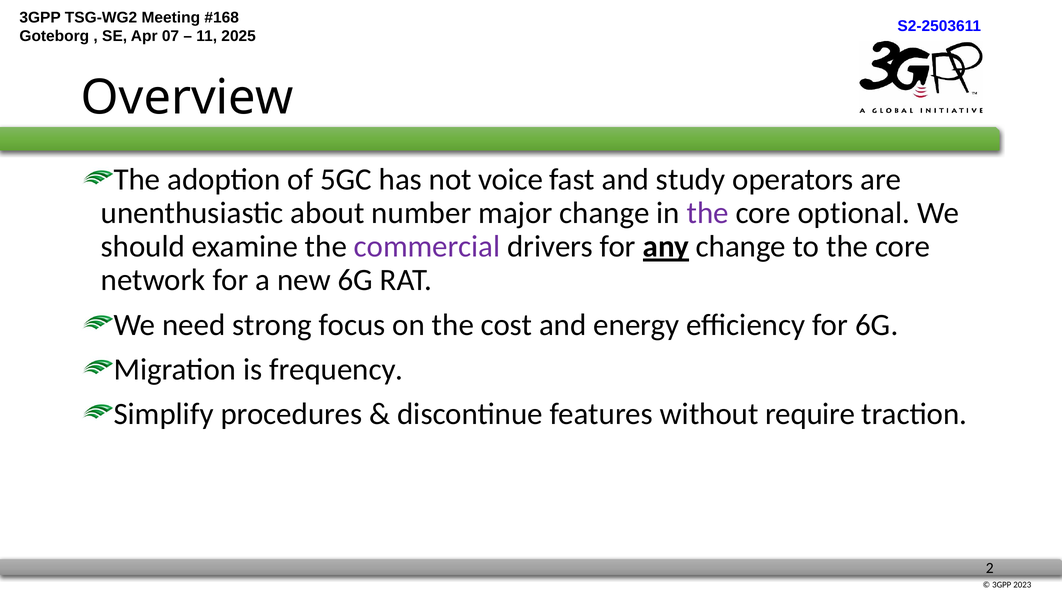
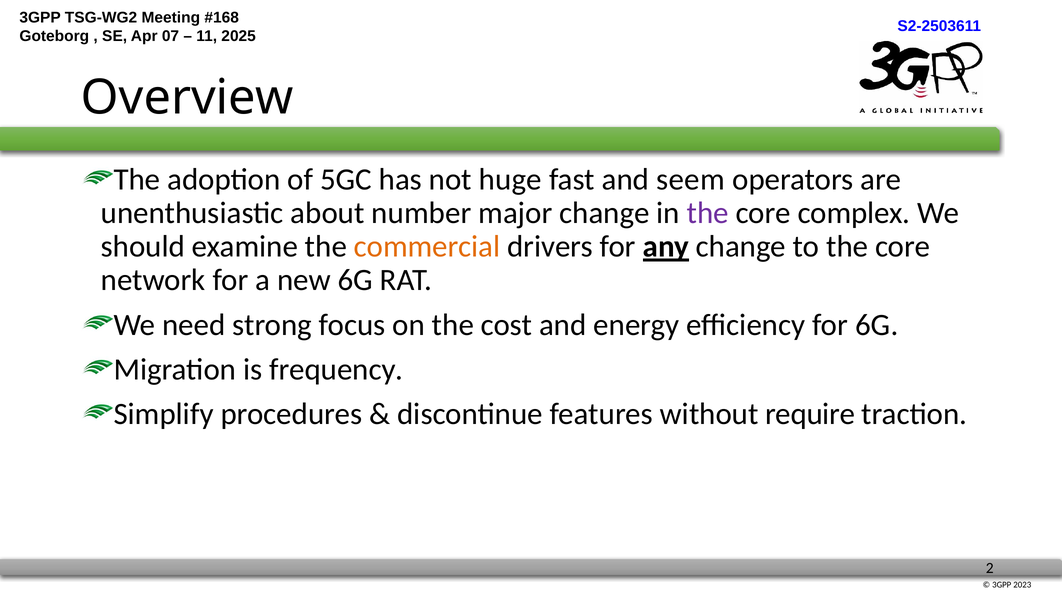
voice: voice -> huge (510, 180)
study: study -> seem (690, 180)
optional: optional -> complex (854, 213)
commercial colour: purple -> orange (427, 246)
